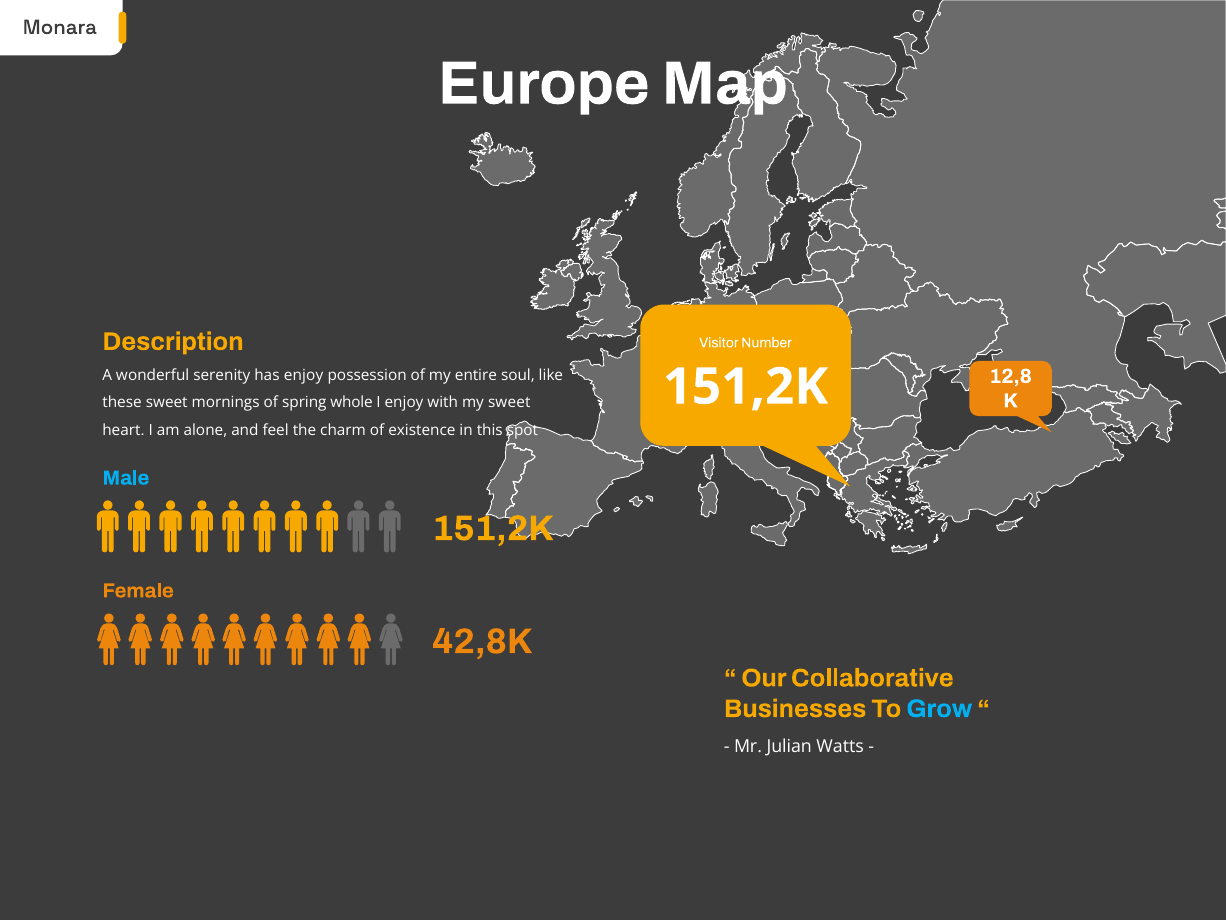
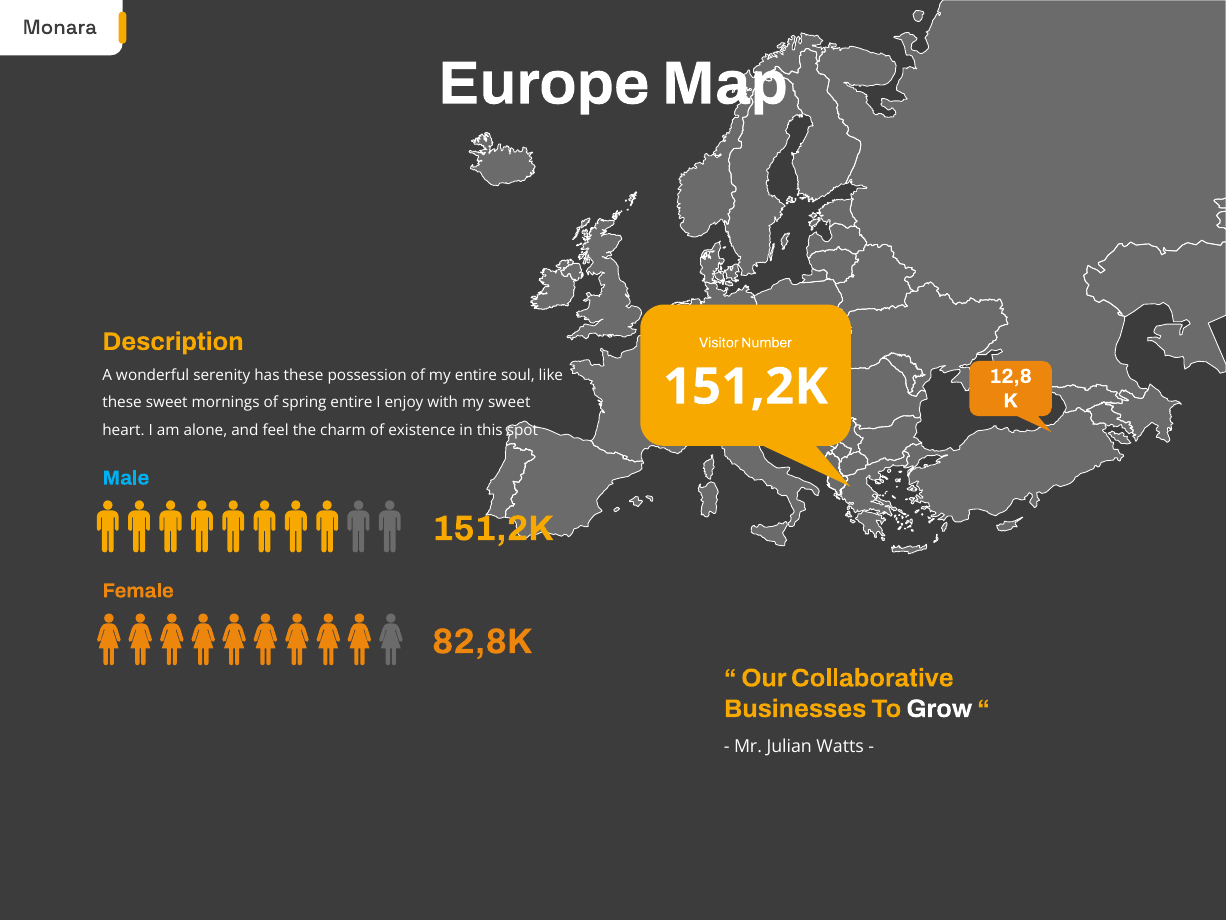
has enjoy: enjoy -> these (304, 375)
spring whole: whole -> entire (351, 403)
42,8K: 42,8K -> 82,8K (482, 641)
Grow colour: light blue -> white (939, 708)
